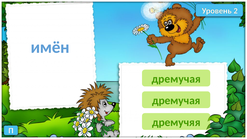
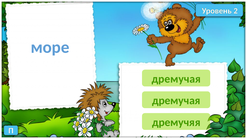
имён: имён -> море (50, 47)
